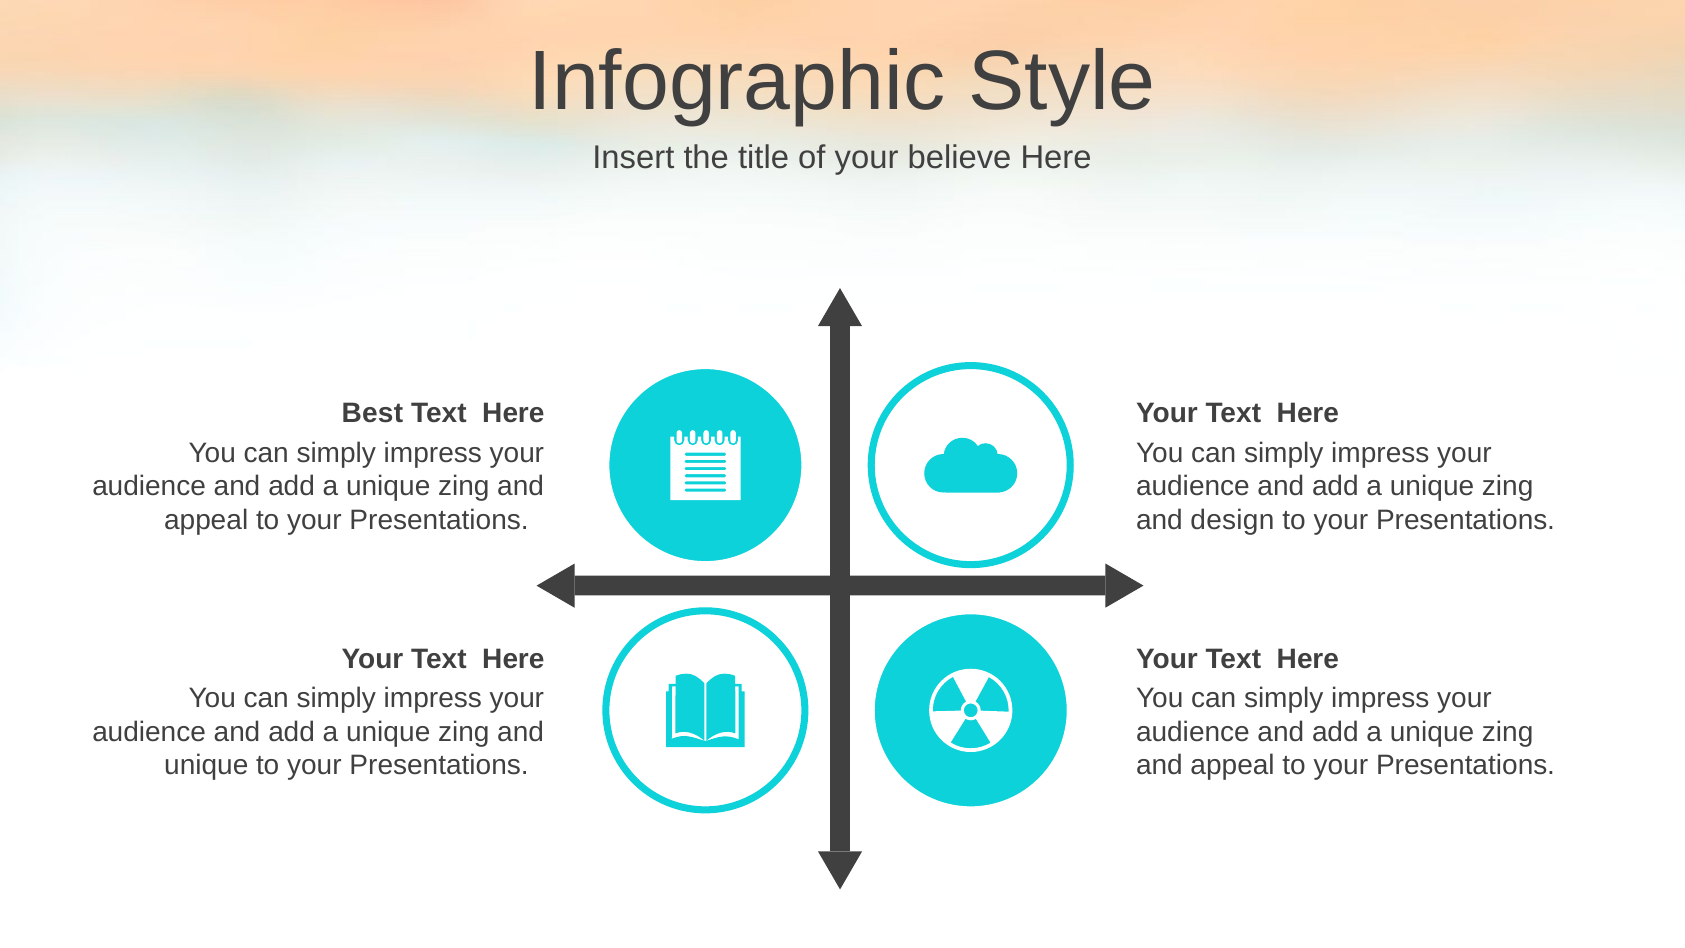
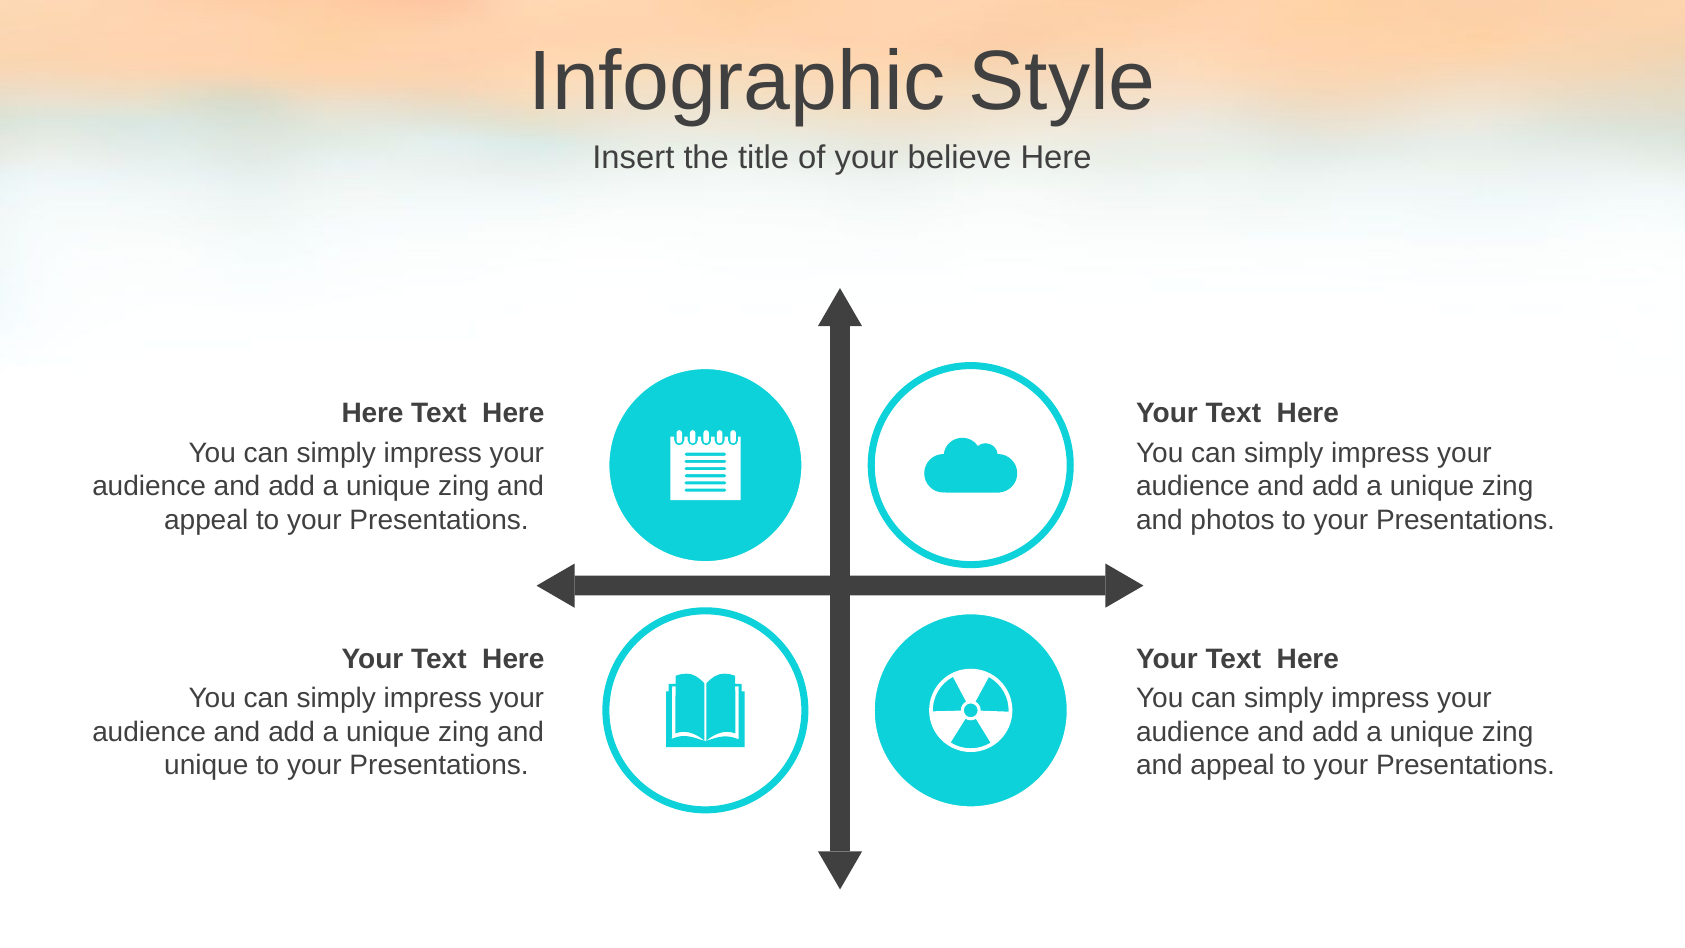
Best: Best -> Here (373, 413)
design: design -> photos (1233, 520)
